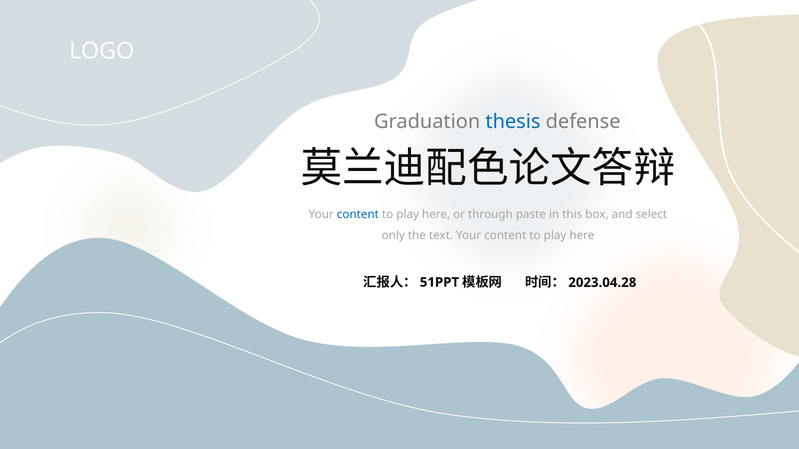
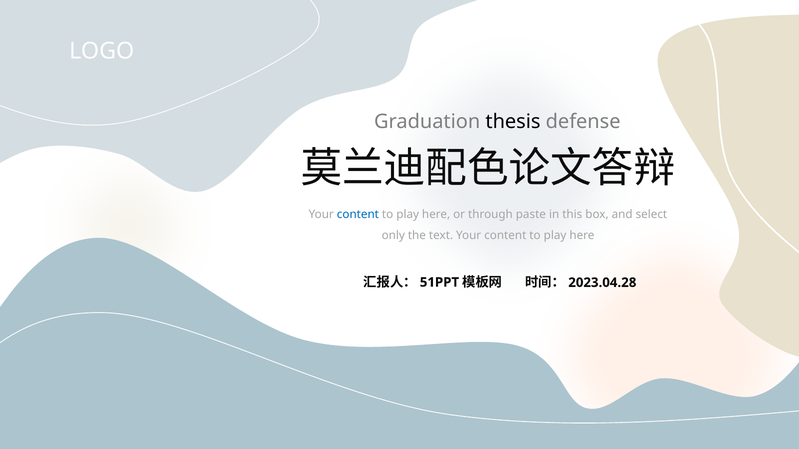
thesis colour: blue -> black (513, 122)
